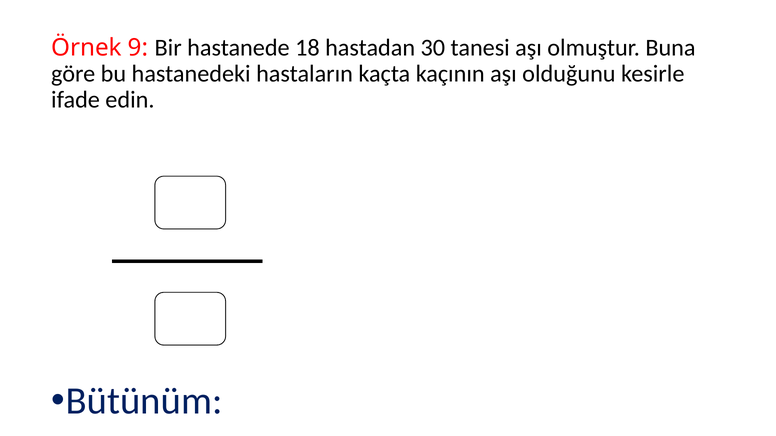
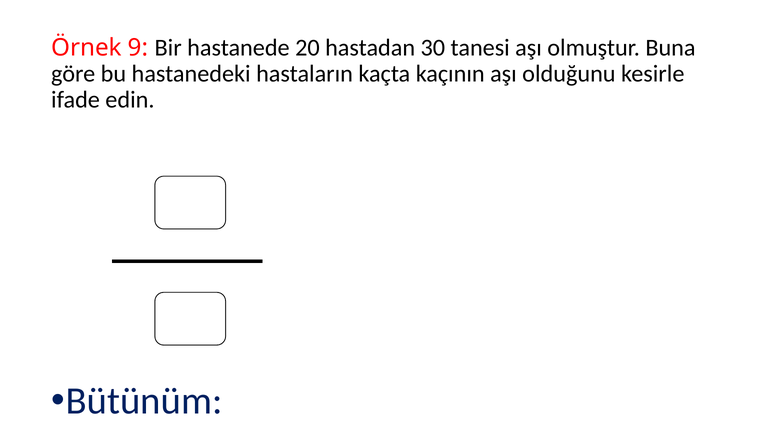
18: 18 -> 20 (307, 48)
